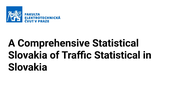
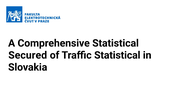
Slovakia: Slovakia -> Secured (28, 55)
